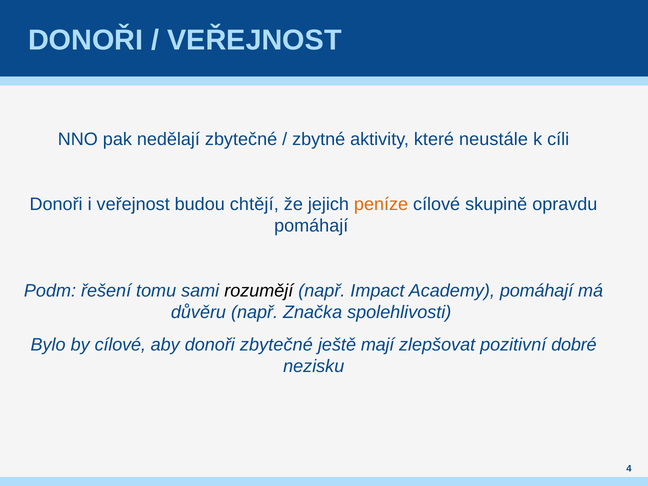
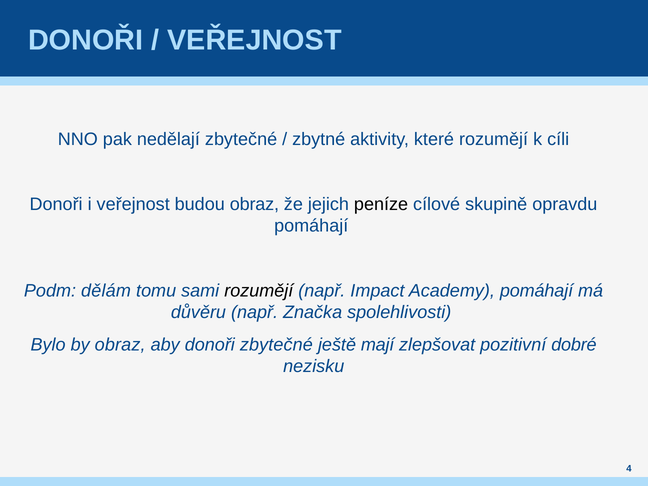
které neustále: neustále -> rozumějí (494, 139)
budou chtějí: chtějí -> obraz (254, 204)
peníze colour: orange -> black (381, 204)
řešení: řešení -> dělám (106, 291)
by cílové: cílové -> obraz (120, 345)
